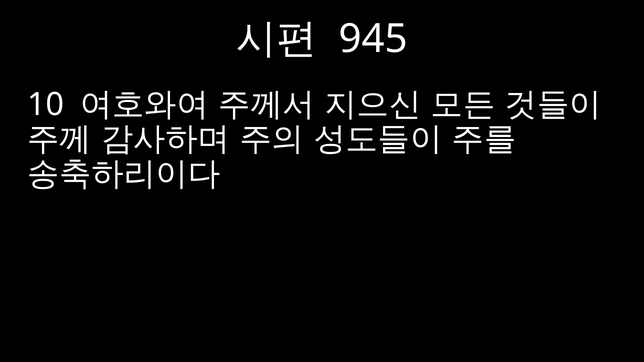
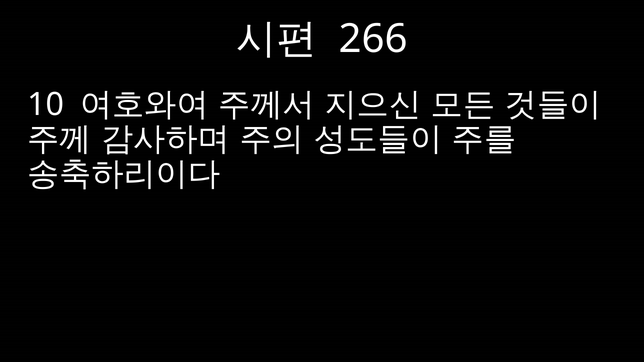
945: 945 -> 266 (373, 39)
